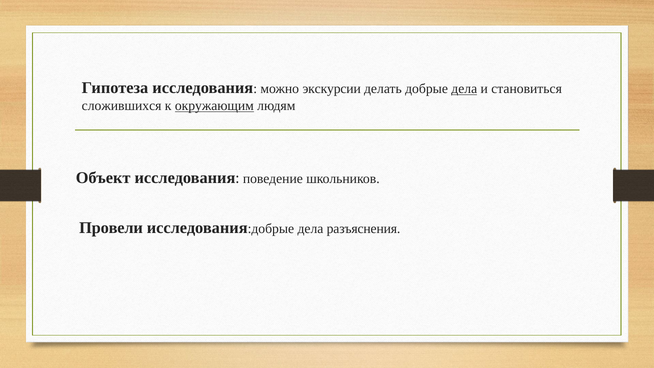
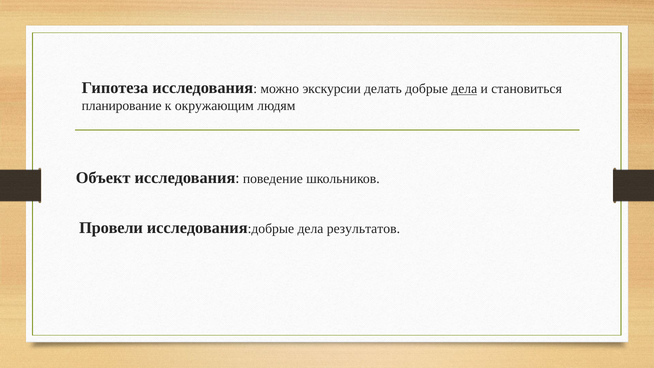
сложившихся: сложившихся -> планирование (122, 106)
окружающим underline: present -> none (214, 106)
разъяснения: разъяснения -> результатов (363, 229)
